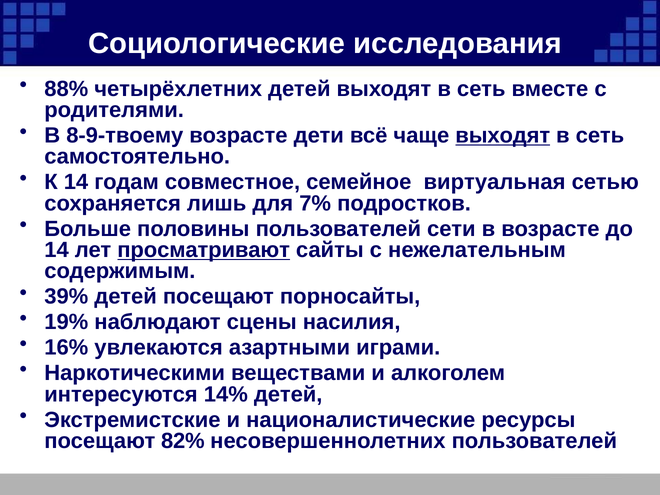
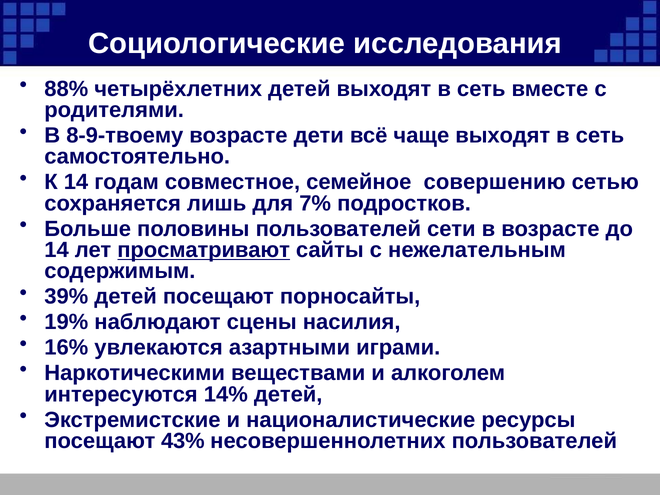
выходят underline: present -> none (503, 136)
виртуальная: виртуальная -> совершению (494, 182)
82%: 82% -> 43% (183, 441)
